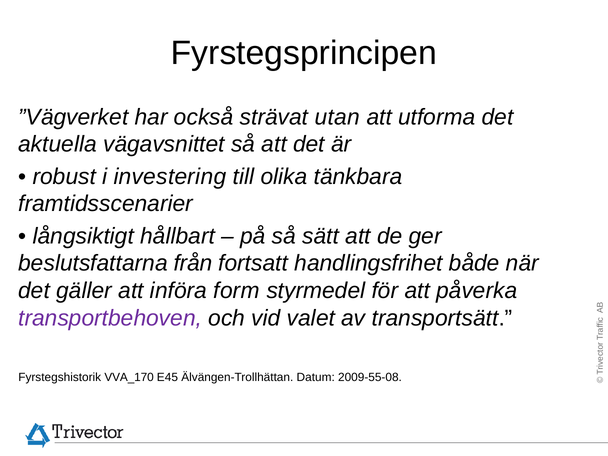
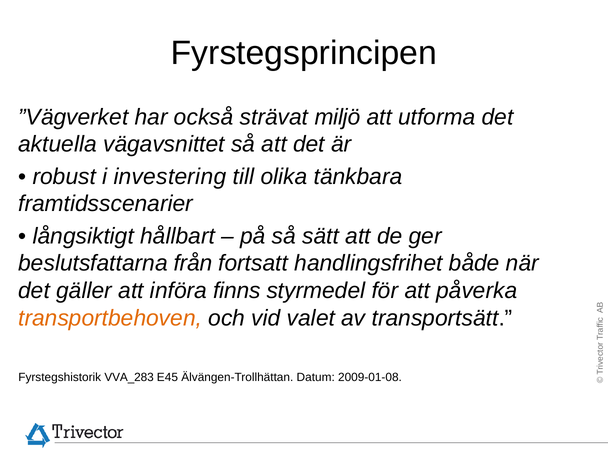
utan: utan -> miljö (338, 117)
form: form -> finns (237, 291)
transportbehoven colour: purple -> orange (110, 318)
VVA_170: VVA_170 -> VVA_283 (129, 378)
2009-55-08: 2009-55-08 -> 2009-01-08 (370, 378)
